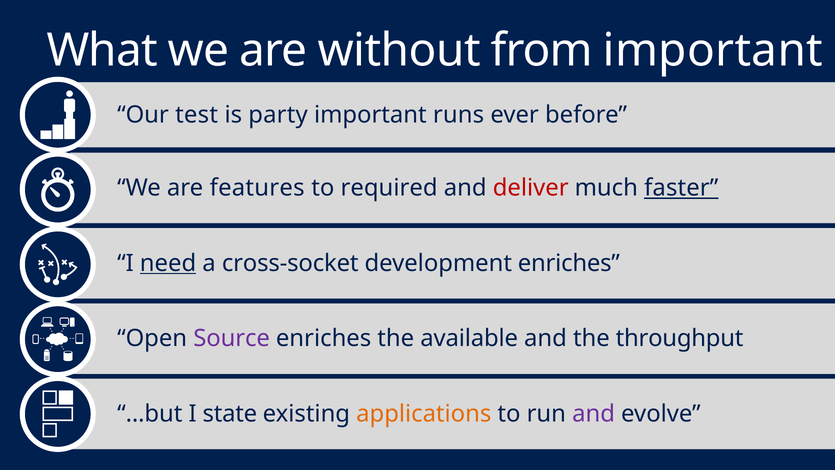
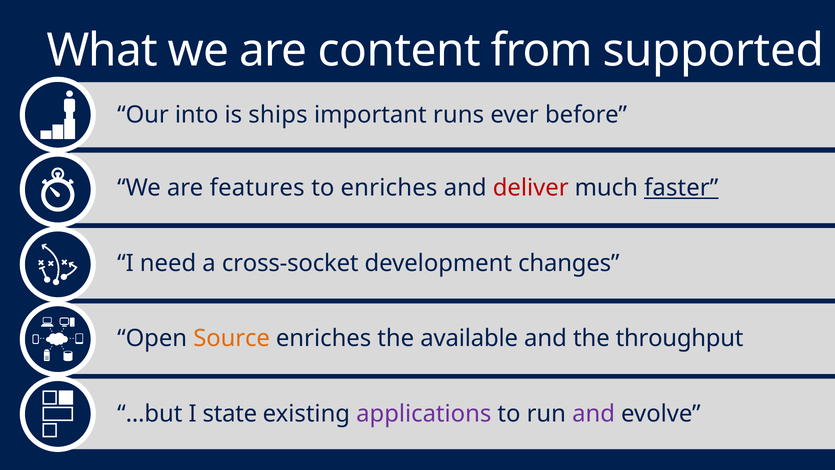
without: without -> content (399, 51)
from important: important -> supported (713, 51)
test: test -> into (197, 115)
party: party -> ships (278, 115)
to required: required -> enriches (389, 188)
need underline: present -> none (168, 263)
development enriches: enriches -> changes (569, 263)
Source colour: purple -> orange (232, 338)
applications colour: orange -> purple (424, 413)
